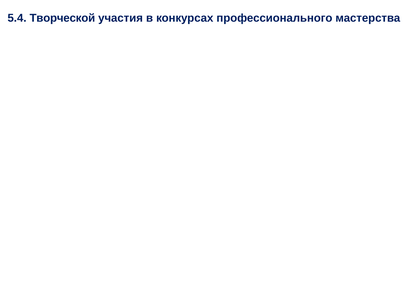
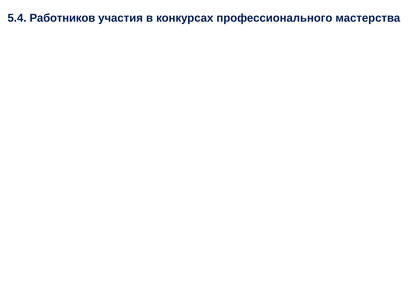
Творческой: Творческой -> Работников (62, 18)
